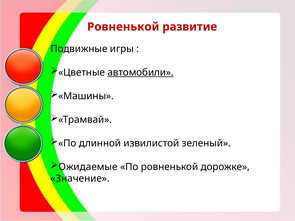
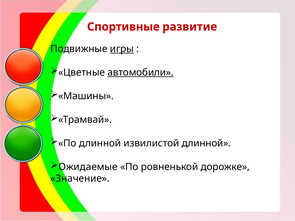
Ровненькой: Ровненькой -> Спортивные (123, 27)
игры underline: none -> present (122, 49)
извилистой зеленый: зеленый -> длинной (206, 143)
